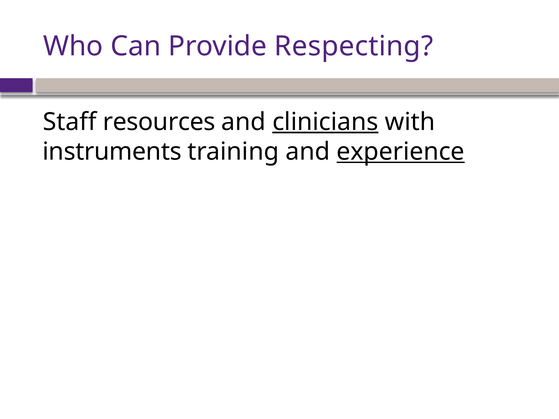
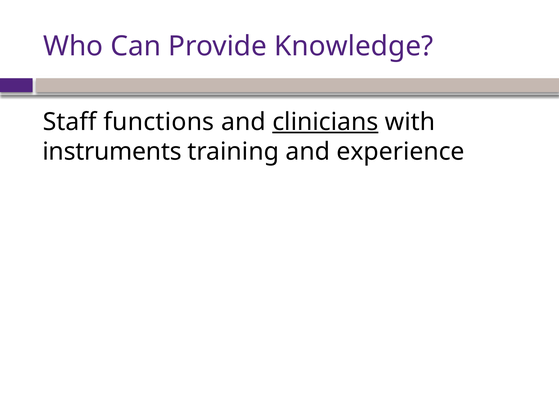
Respecting: Respecting -> Knowledge (354, 46)
resources: resources -> functions (159, 122)
experience underline: present -> none (401, 152)
